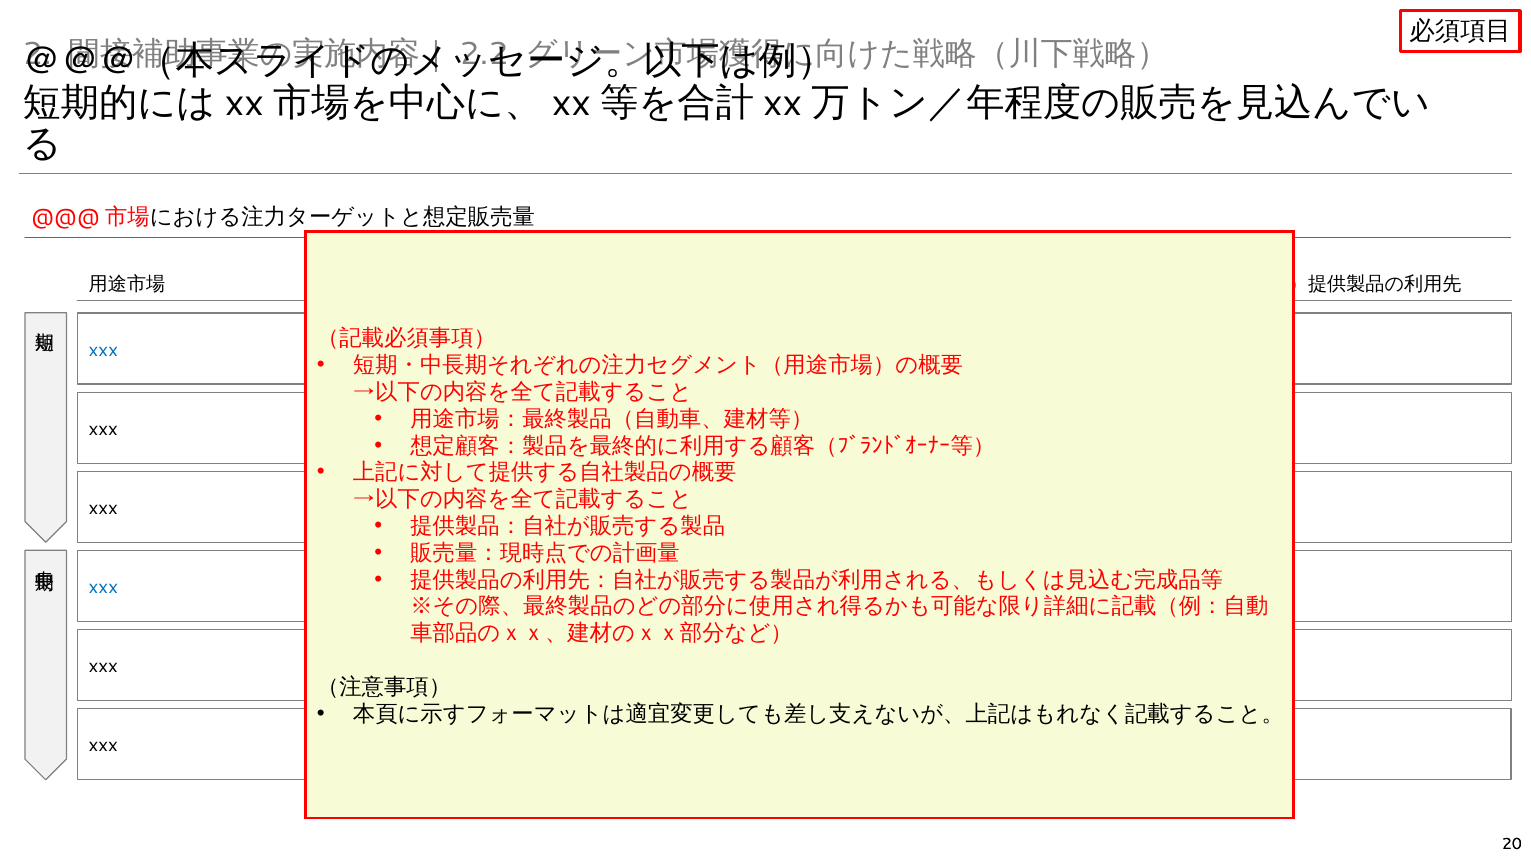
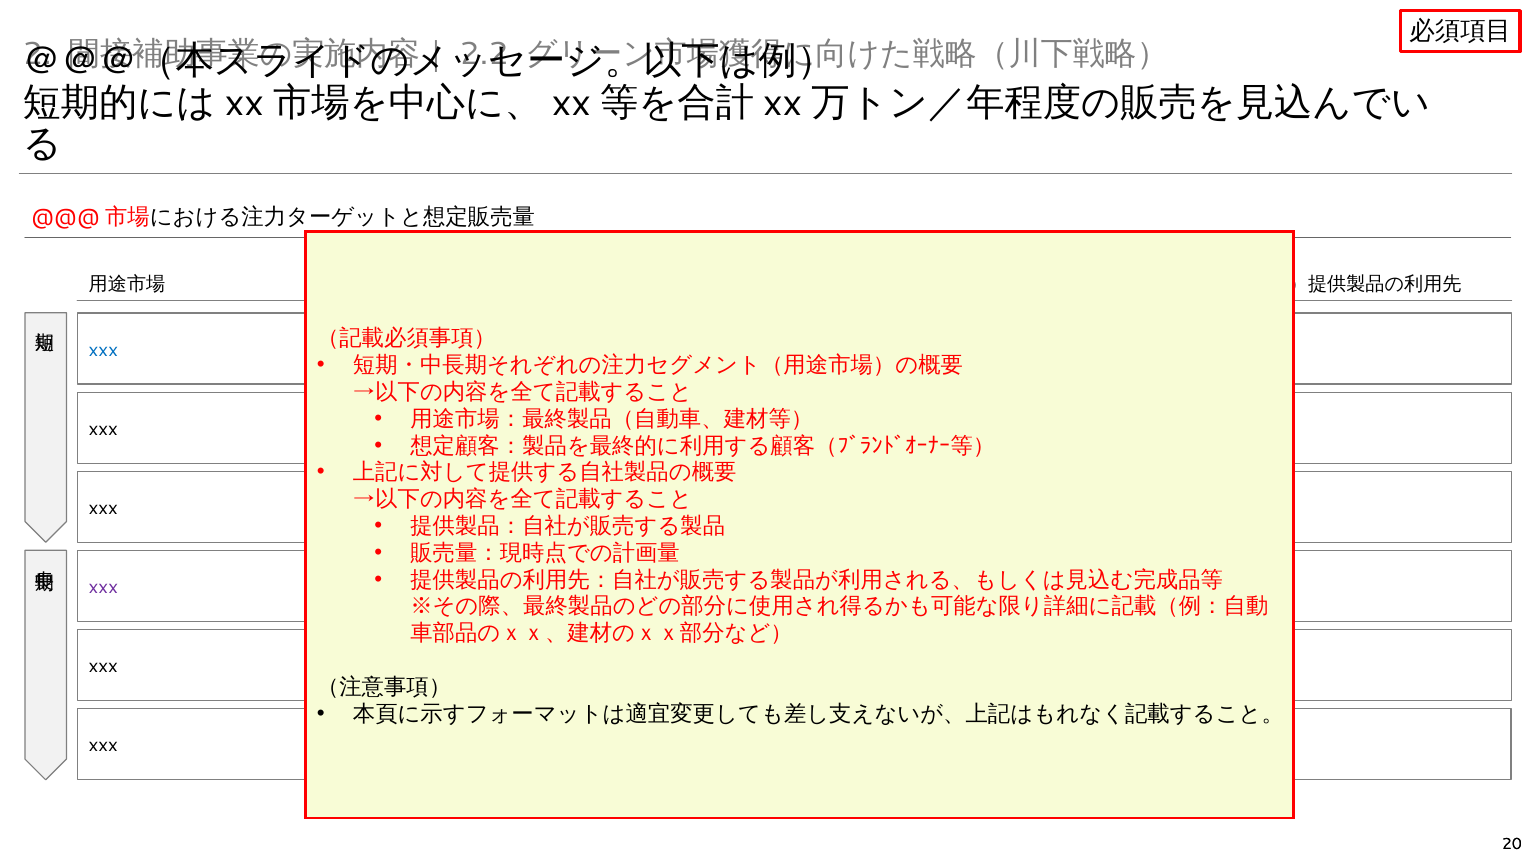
xxx colour: blue -> purple (103, 587)
